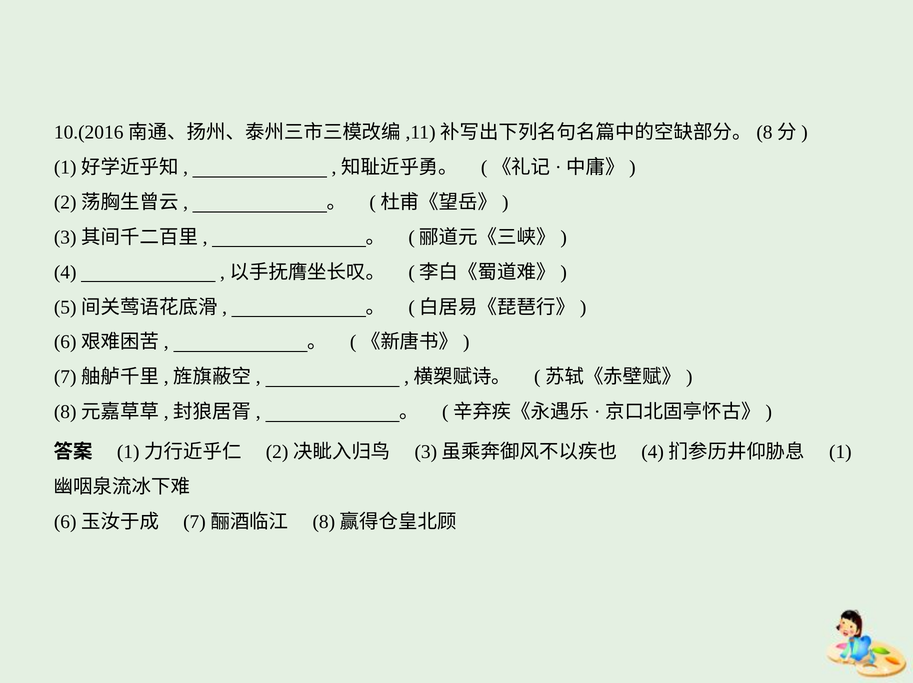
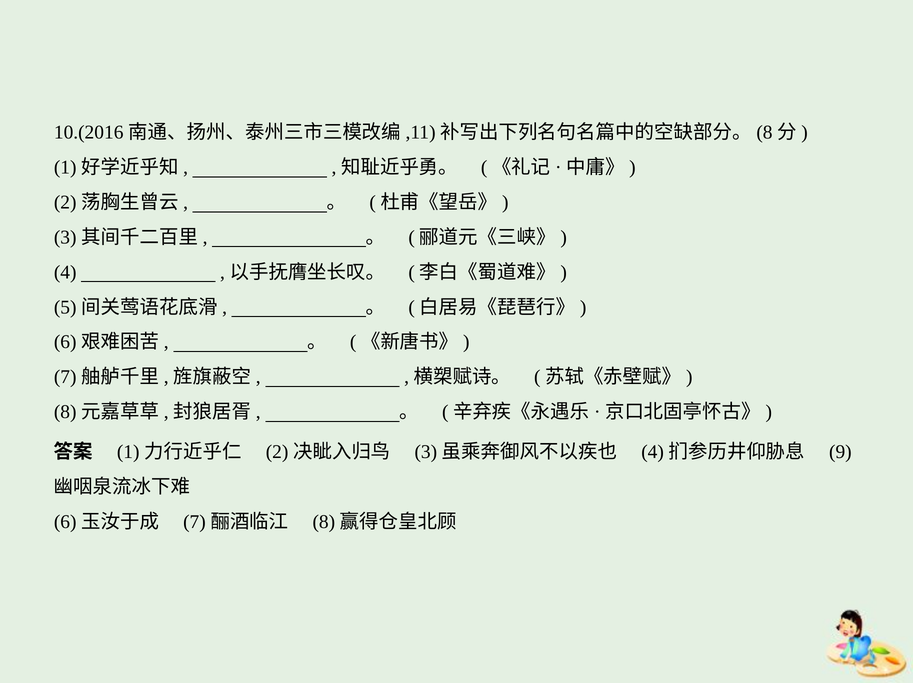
1: 1 -> 9 (840, 452)
